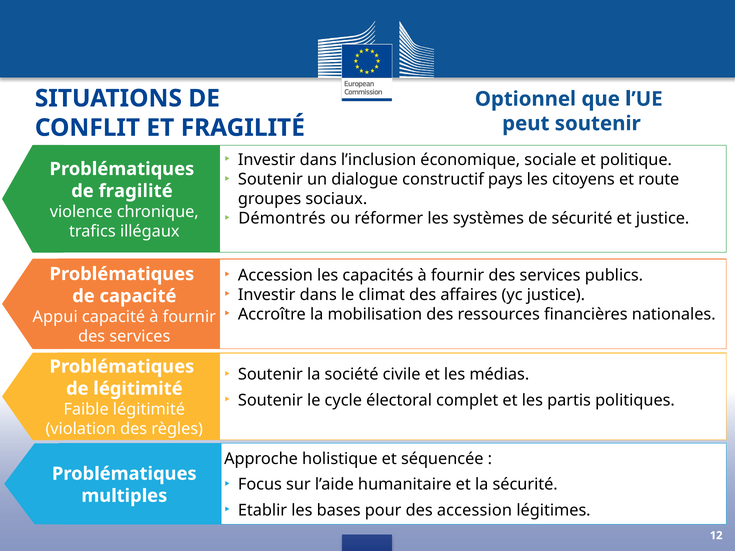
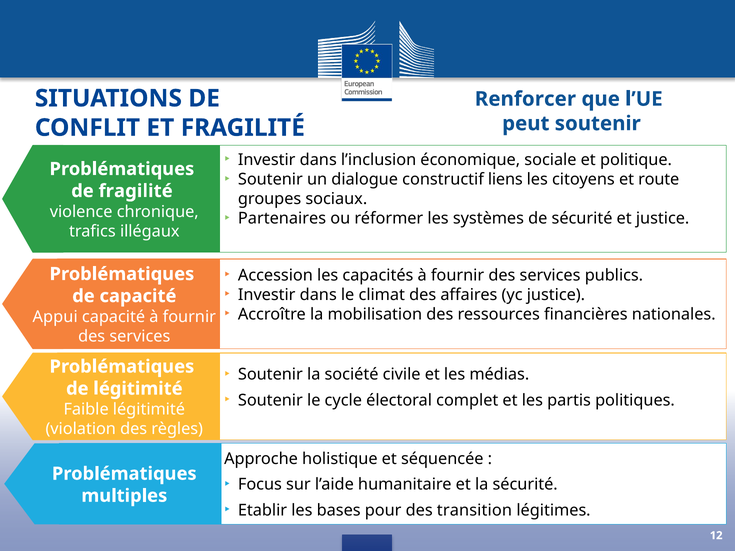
Optionnel: Optionnel -> Renforcer (525, 99)
pays: pays -> liens (505, 180)
Démontrés: Démontrés -> Partenaires (282, 219)
des accession: accession -> transition (474, 510)
